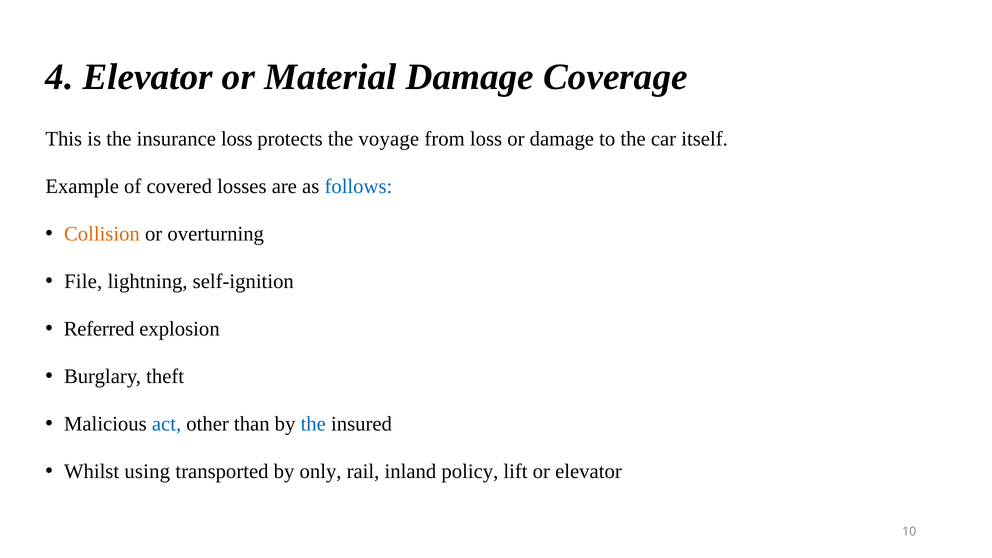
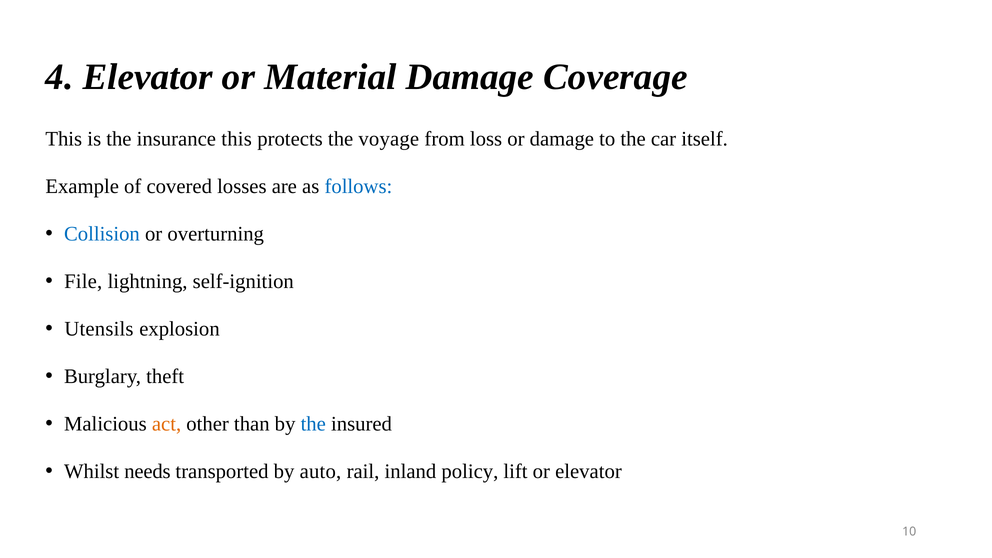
insurance loss: loss -> this (237, 139)
Collision colour: orange -> blue (102, 234)
Referred: Referred -> Utensils (99, 329)
act colour: blue -> orange (167, 424)
using: using -> needs (147, 472)
only: only -> auto (320, 472)
